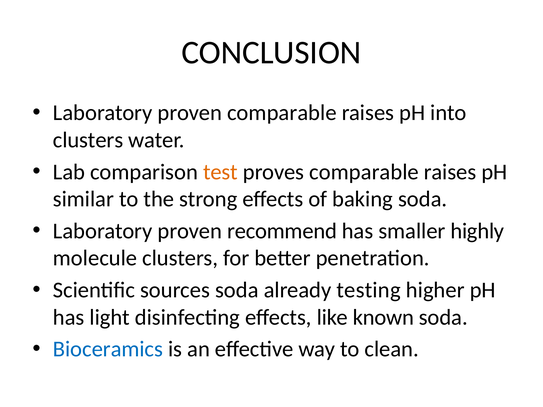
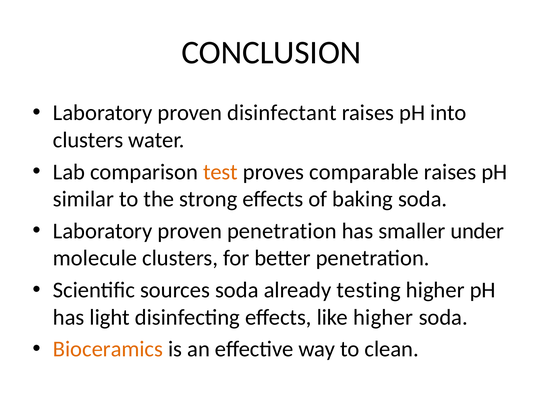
proven comparable: comparable -> disinfectant (282, 113)
proven recommend: recommend -> penetration (282, 231)
highly: highly -> under (477, 231)
like known: known -> higher (383, 317)
Bioceramics colour: blue -> orange (108, 349)
